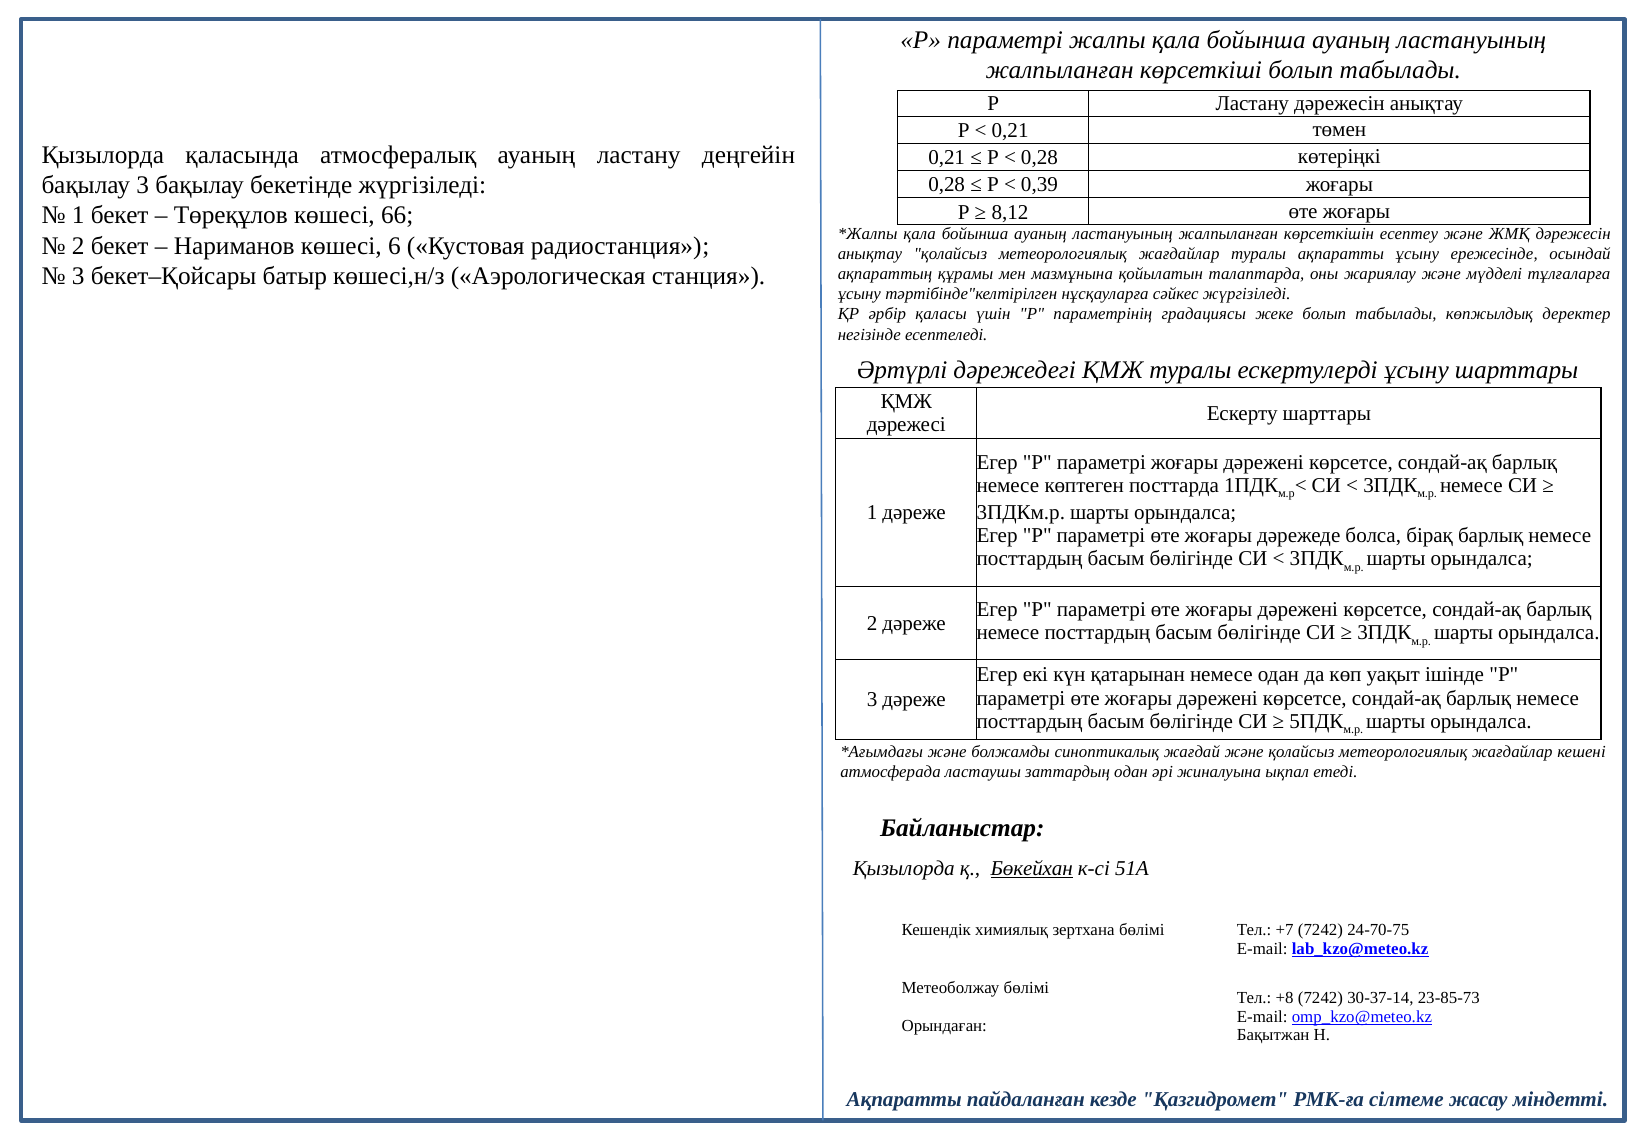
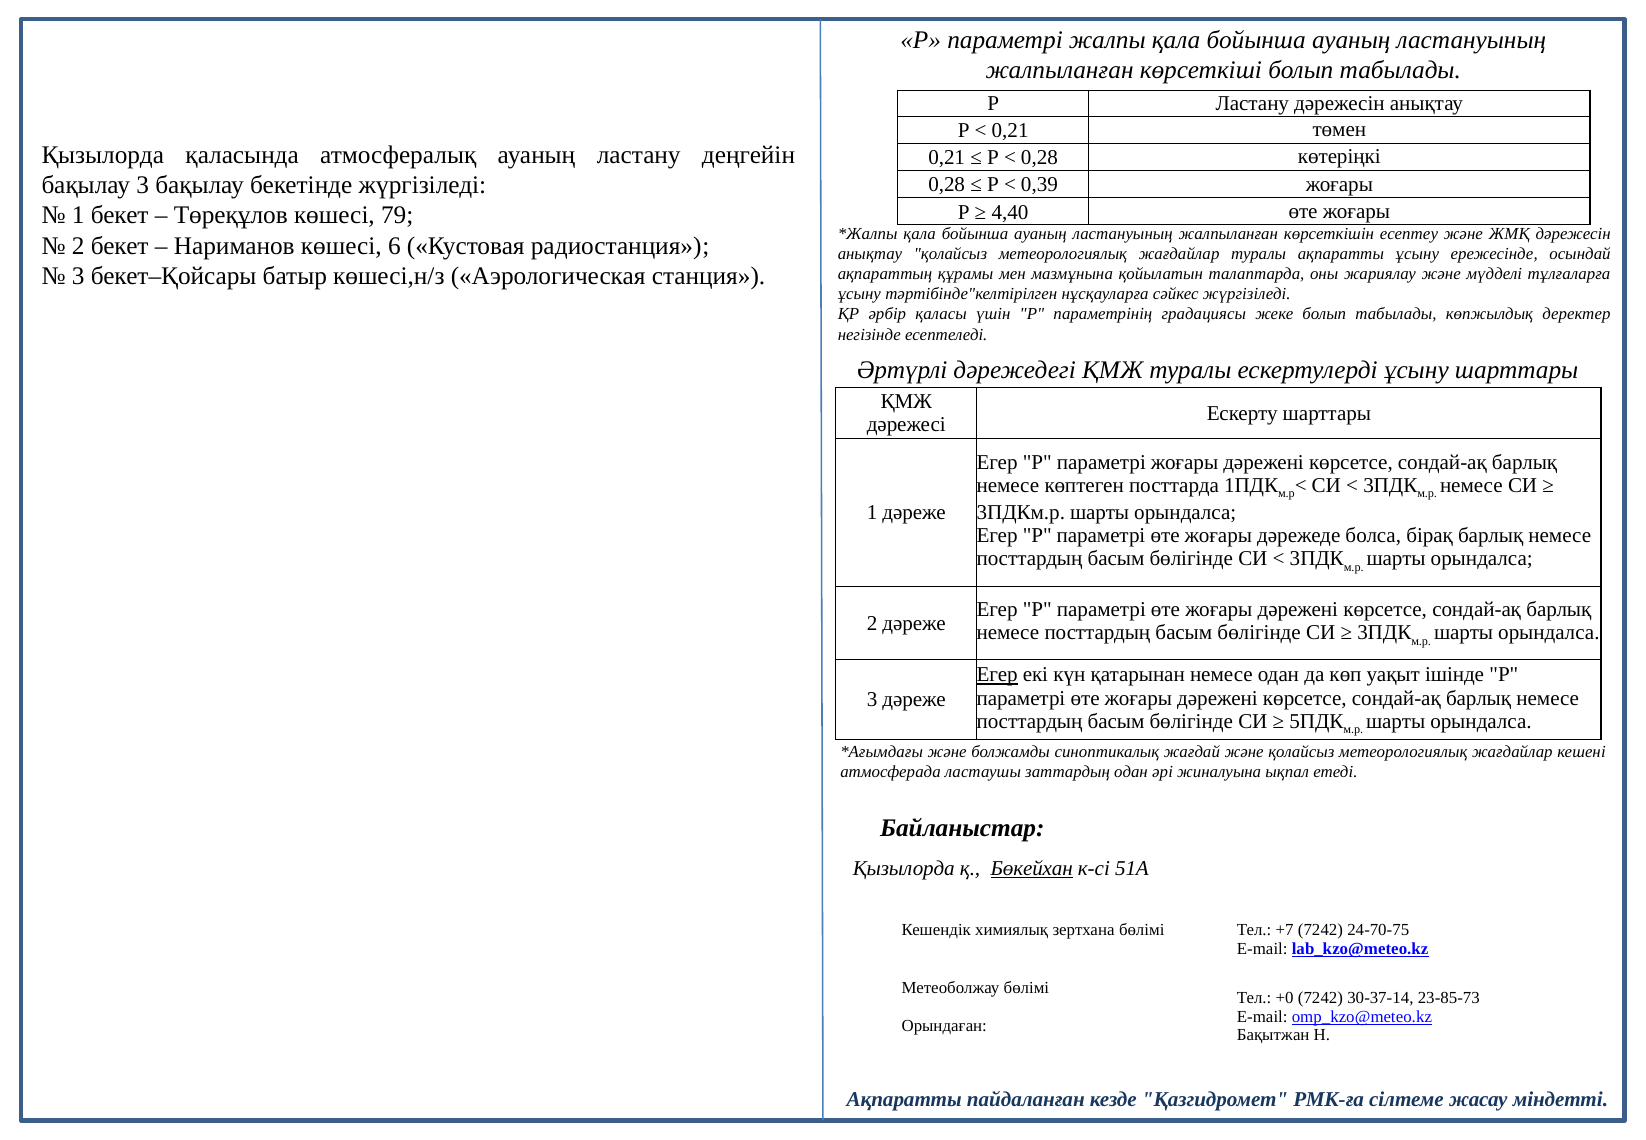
8,12: 8,12 -> 4,40 (1010, 212)
66: 66 -> 79 (397, 215)
Егер underline: none -> present (997, 675)
+8: +8 -> +0 (1285, 997)
